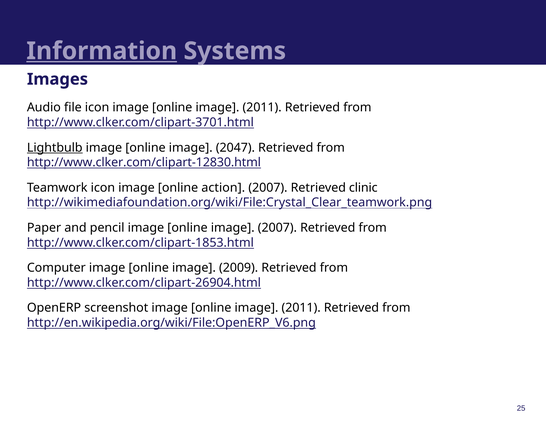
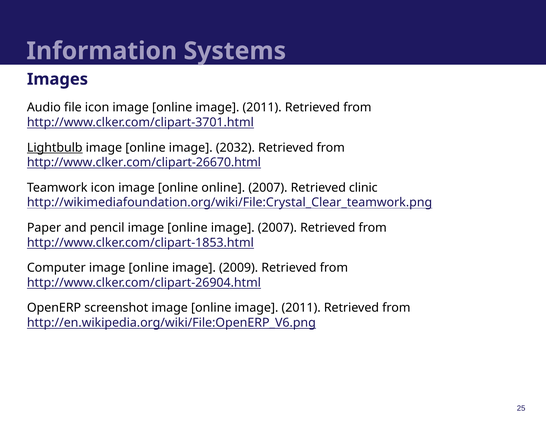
Information underline: present -> none (102, 51)
2047: 2047 -> 2032 (235, 148)
http://www.clker.com/clipart-12830.html: http://www.clker.com/clipart-12830.html -> http://www.clker.com/clipart-26670.html (144, 162)
online action: action -> online (223, 188)
